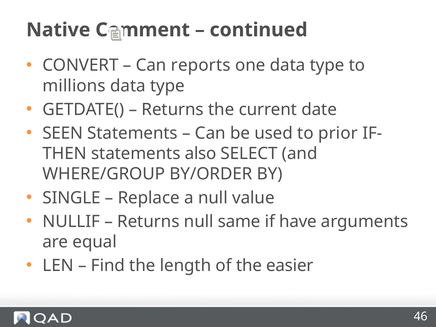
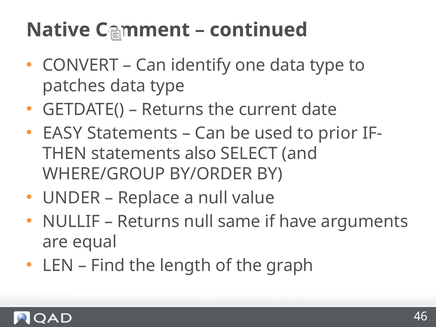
reports: reports -> identify (201, 65)
millions: millions -> patches (74, 86)
SEEN: SEEN -> EASY (63, 133)
SINGLE: SINGLE -> UNDER (71, 198)
easier: easier -> graph (290, 266)
